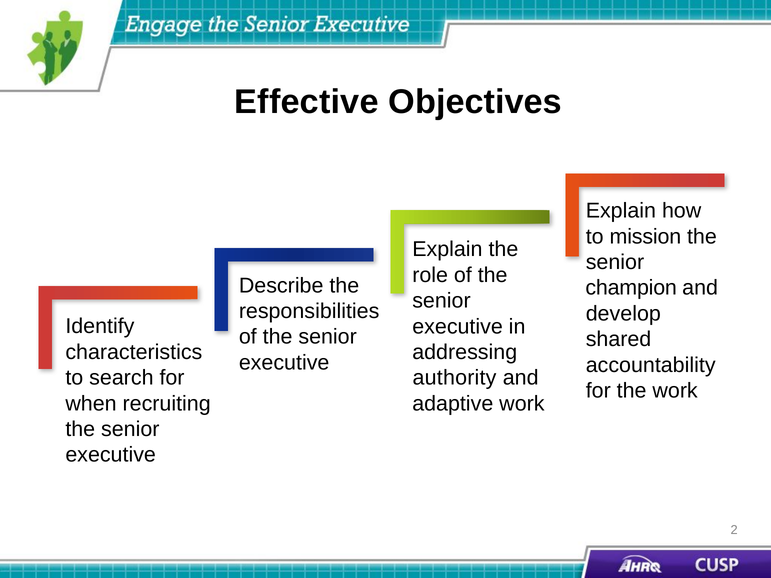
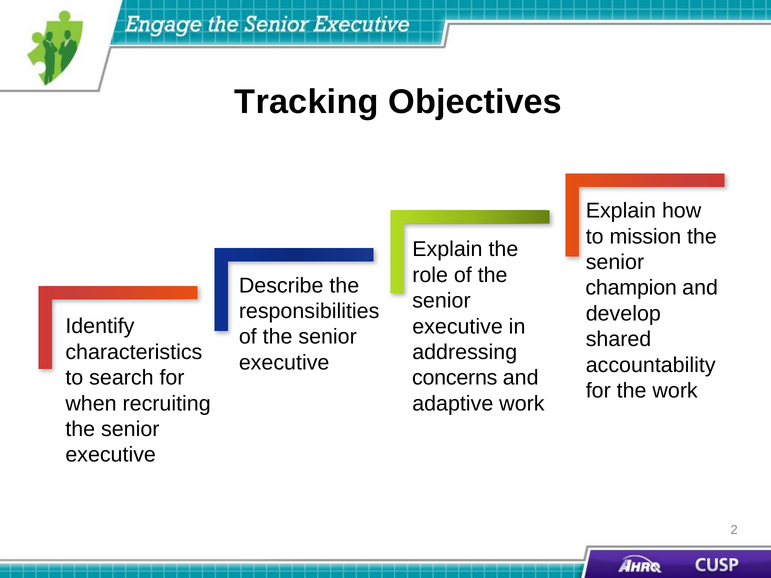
Effective: Effective -> Tracking (307, 102)
authority: authority -> concerns (455, 378)
